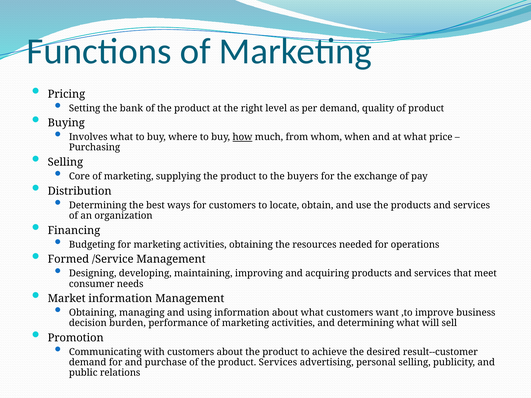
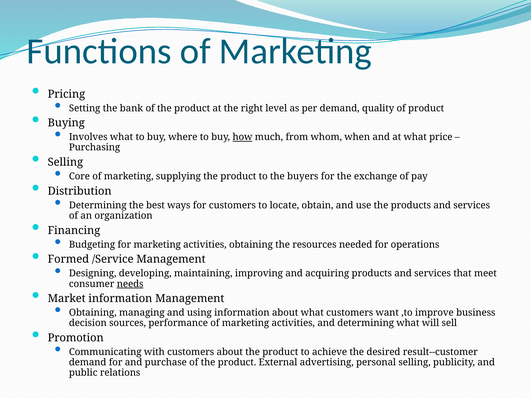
needs underline: none -> present (130, 284)
burden: burden -> sources (128, 323)
product Services: Services -> External (278, 363)
